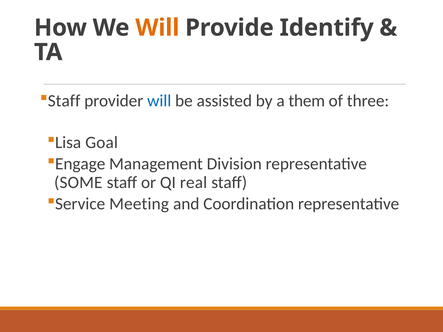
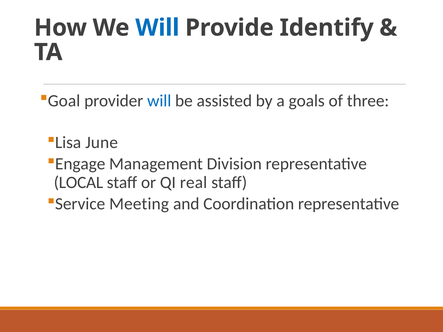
Will colour: orange -> blue (157, 28)
Staff: Staff -> Goal (64, 101)
them: them -> goals (307, 101)
Goal: Goal -> June (102, 143)
SOME: SOME -> LOCAL (78, 183)
